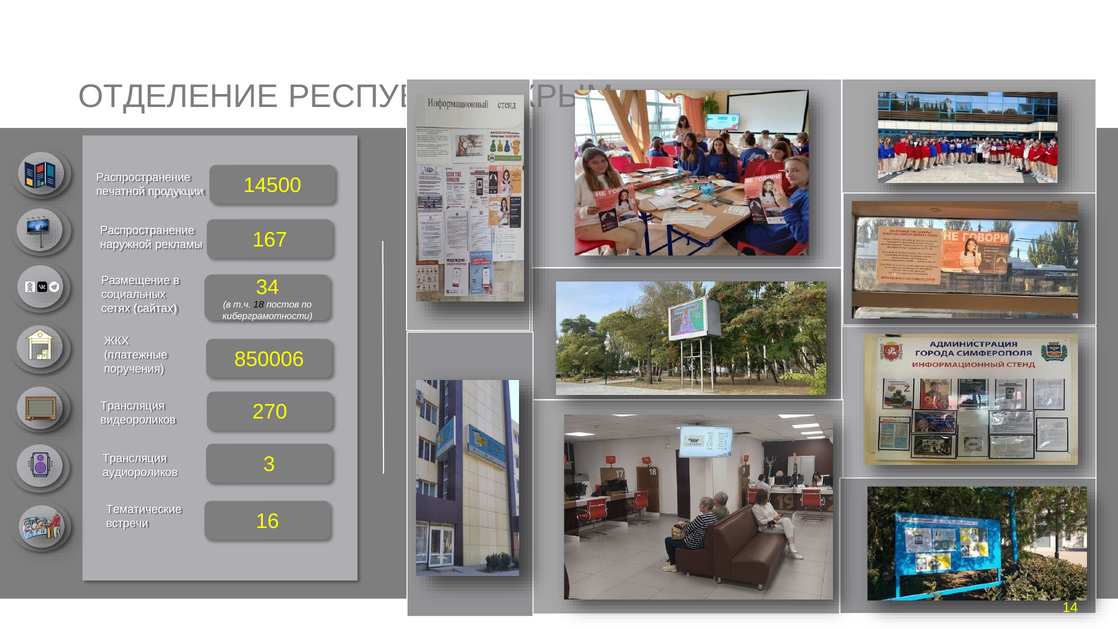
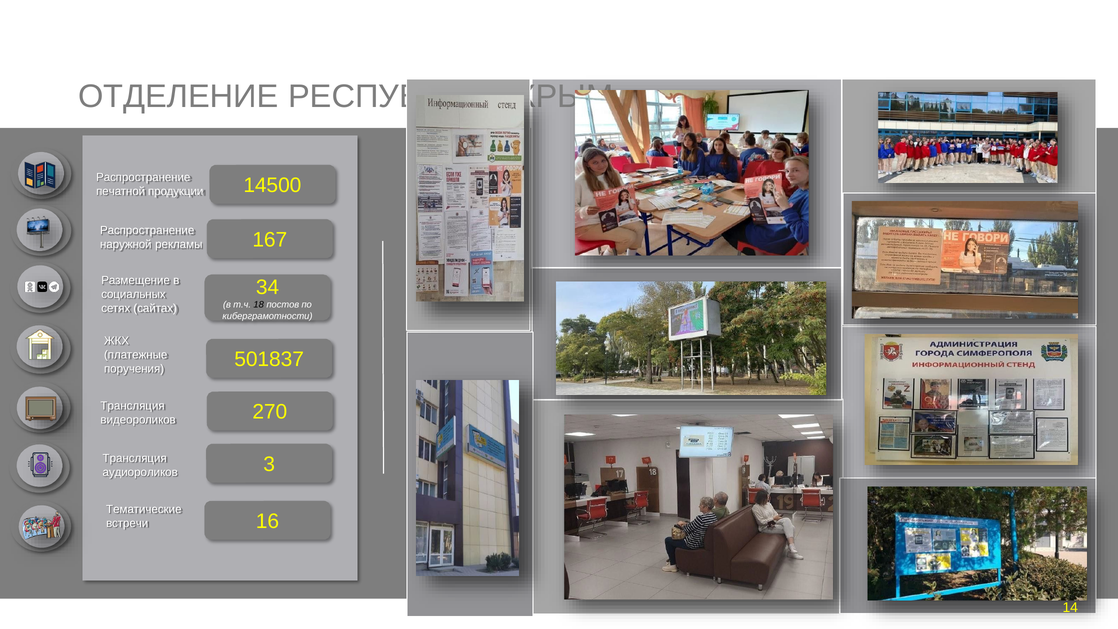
850006: 850006 -> 501837 (269, 359)
